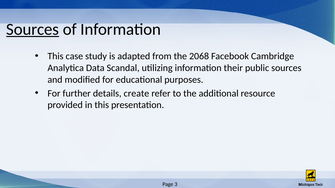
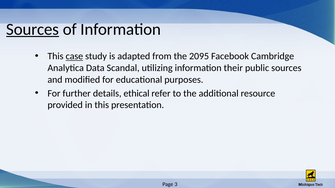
case underline: none -> present (74, 56)
2068: 2068 -> 2095 (199, 56)
create: create -> ethical (137, 94)
